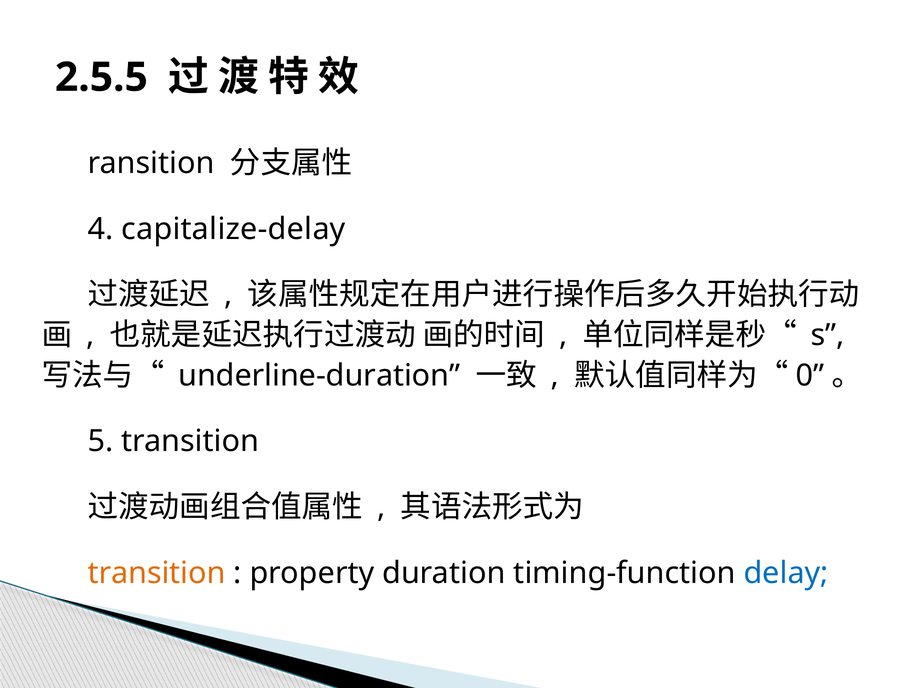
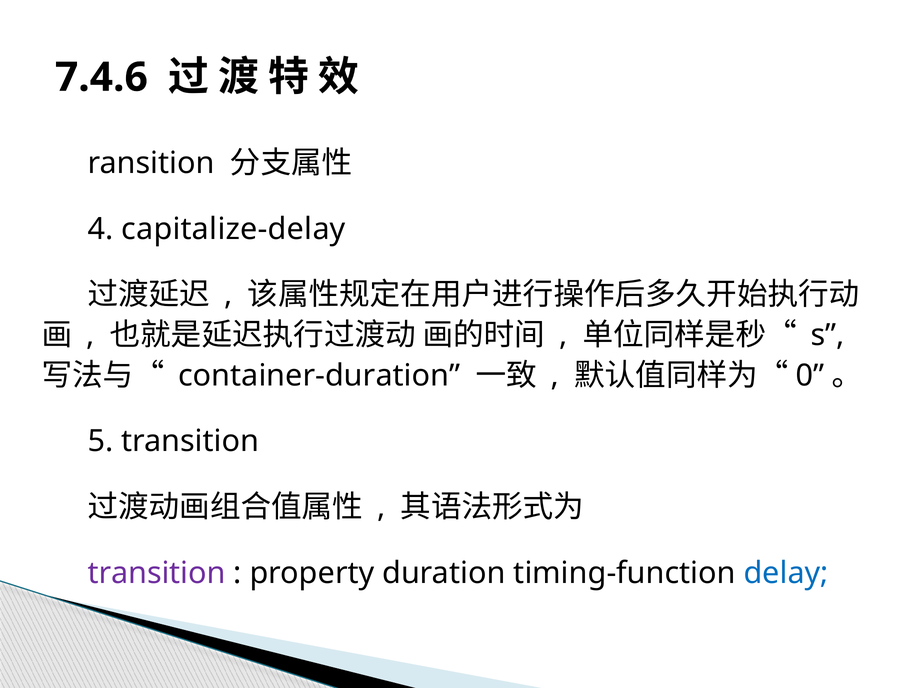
2.5.5: 2.5.5 -> 7.4.6 (101, 77)
underline-duration: underline-duration -> container-duration (319, 376)
transition colour: orange -> purple (157, 573)
